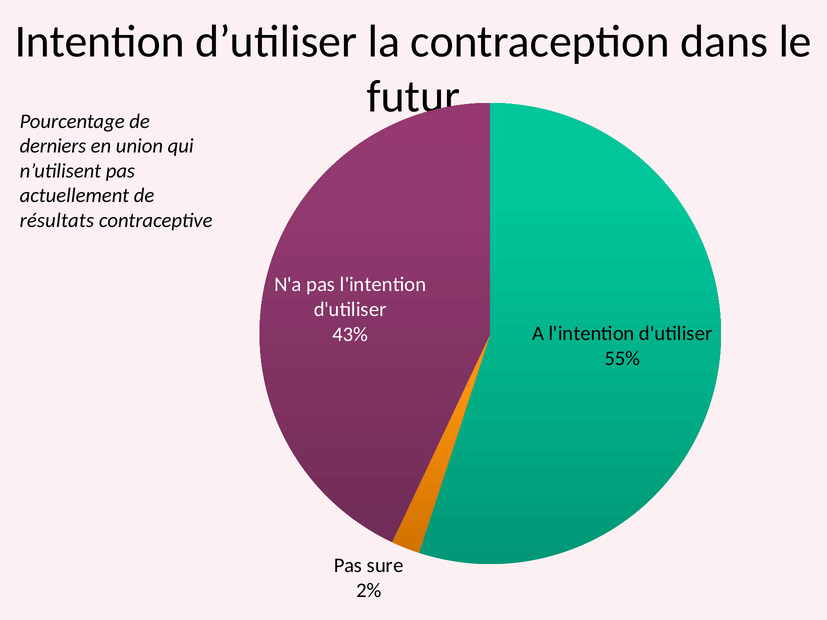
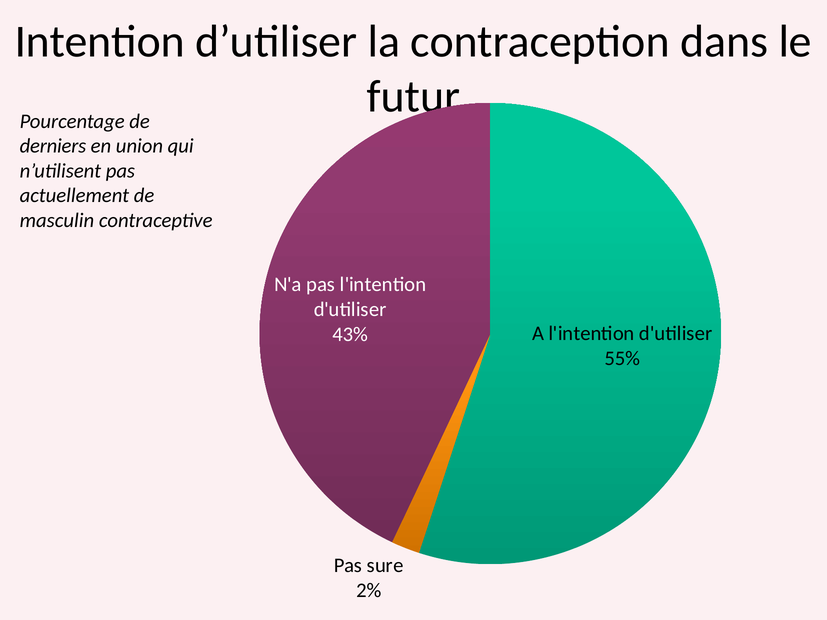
résultats: résultats -> masculin (57, 221)
